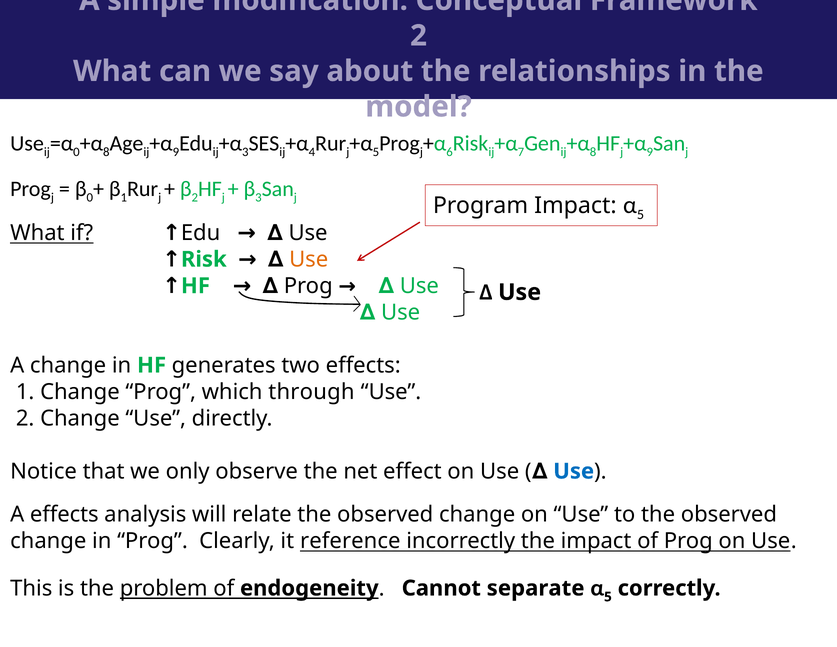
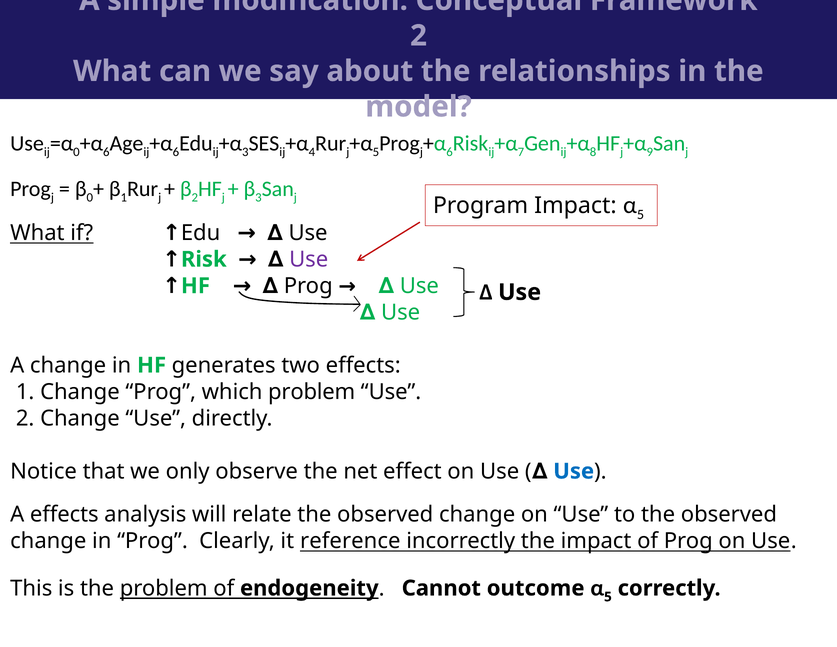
8: 8 -> 6 (106, 152)
9: 9 -> 6 (176, 152)
Use colour: orange -> purple (309, 259)
which through: through -> problem (312, 392)
separate: separate -> outcome (536, 588)
